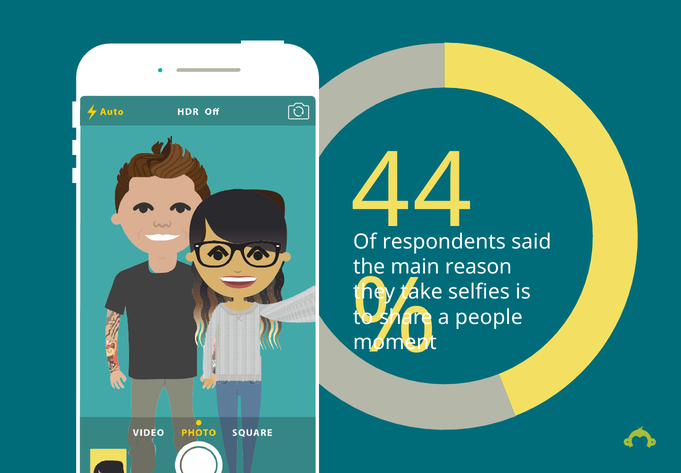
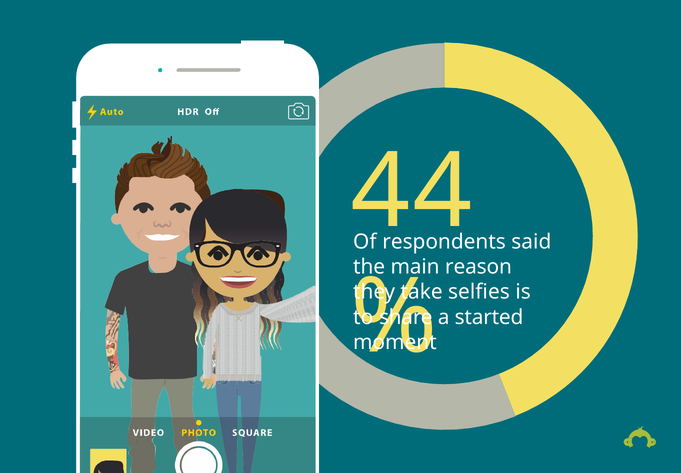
people: people -> started (489, 317)
